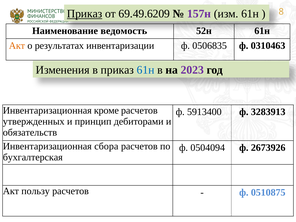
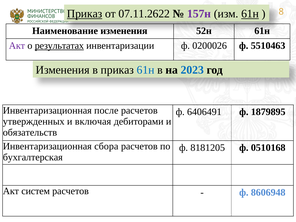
69.49.6209: 69.49.6209 -> 07.11.2622 (144, 14)
61н underline: none -> present (250, 14)
Наименование ведомость: ведомость -> изменения (124, 31)
Акт colour: orange -> purple (17, 46)
результатах underline: none -> present (59, 46)
0506835: 0506835 -> 0200026 (210, 46)
0310463: 0310463 -> 5510463 (268, 46)
2023 colour: purple -> blue (192, 70)
кроме: кроме -> после (106, 111)
5913400: 5913400 -> 6406491 (204, 112)
3283913: 3283913 -> 1879895 (268, 112)
принцип: принцип -> включая (93, 121)
0504094: 0504094 -> 8181205 (208, 148)
2673926: 2673926 -> 0510168 (268, 148)
пользу: пользу -> систем (36, 191)
0510875: 0510875 -> 8606948 (268, 192)
